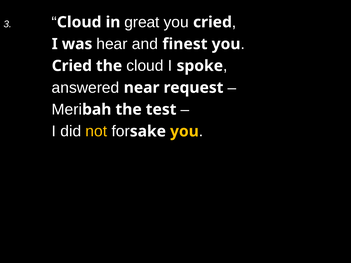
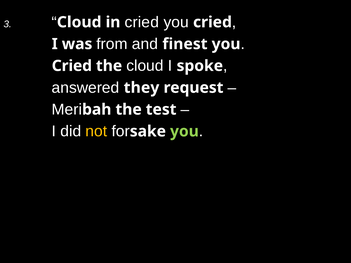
in great: great -> cried (142, 22)
hear: hear -> from (112, 44)
near: near -> they (142, 88)
you colour: yellow -> light green (184, 131)
